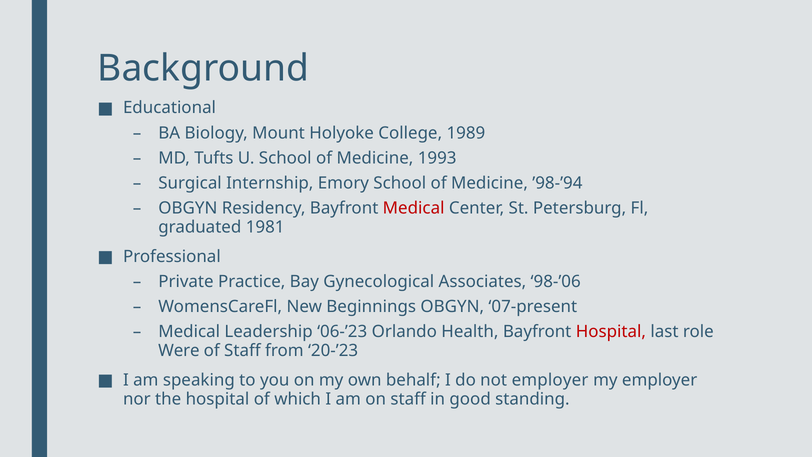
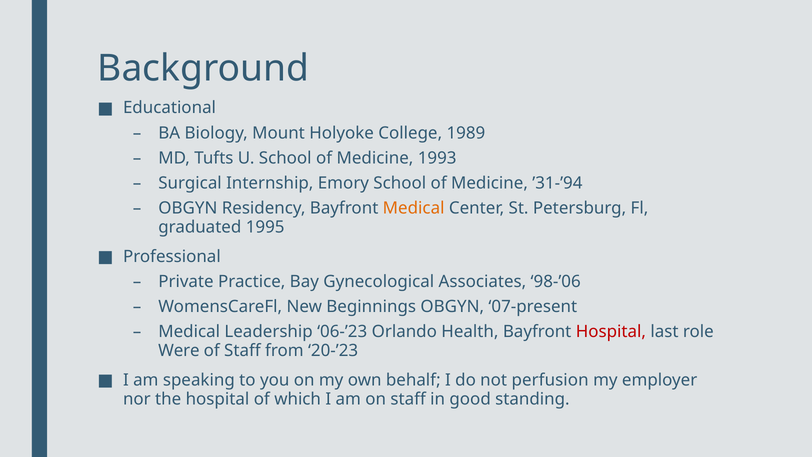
’98-’94: ’98-’94 -> ’31-’94 (557, 183)
Medical colour: red -> orange (414, 208)
1981: 1981 -> 1995 (265, 227)
not employer: employer -> perfusion (550, 380)
